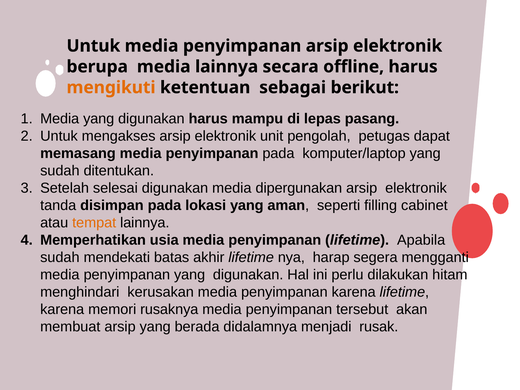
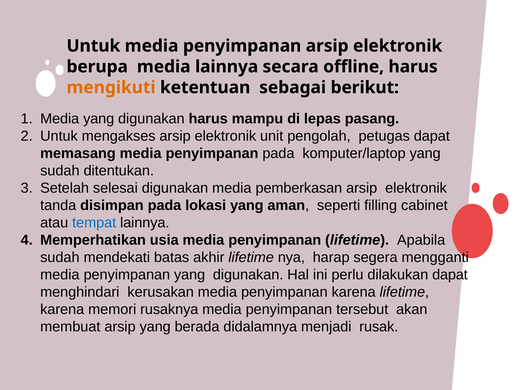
dipergunakan: dipergunakan -> pemberkasan (299, 188)
tempat colour: orange -> blue (94, 223)
dilakukan hitam: hitam -> dapat (450, 275)
